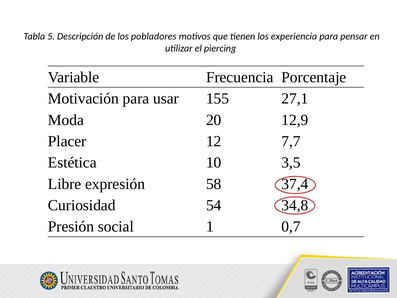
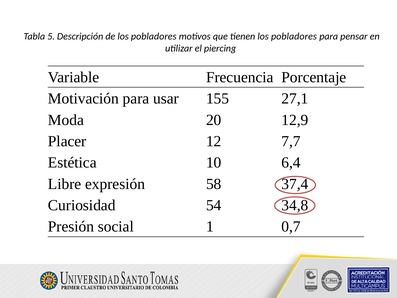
tienen los experiencia: experiencia -> pobladores (294, 36)
3,5: 3,5 -> 6,4 (291, 162)
